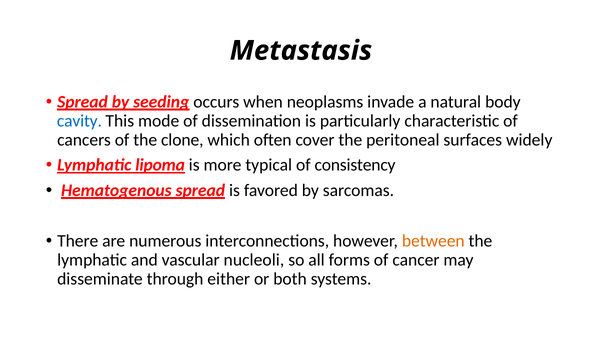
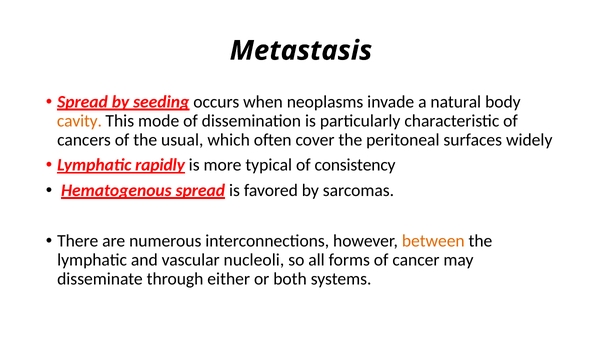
cavity colour: blue -> orange (79, 121)
clone: clone -> usual (182, 140)
lipoma: lipoma -> rapidly (160, 165)
